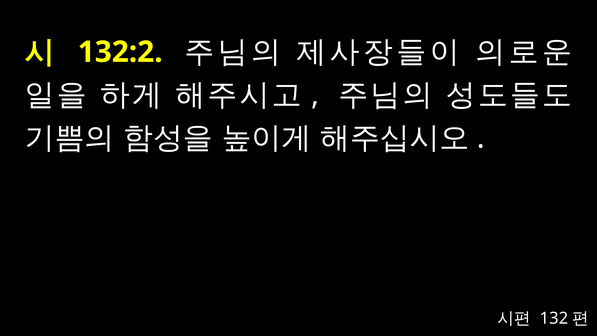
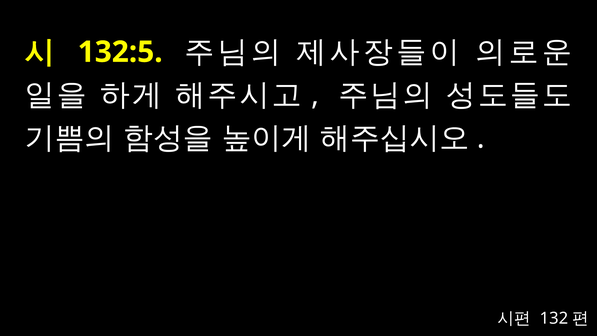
132:2: 132:2 -> 132:5 (120, 52)
